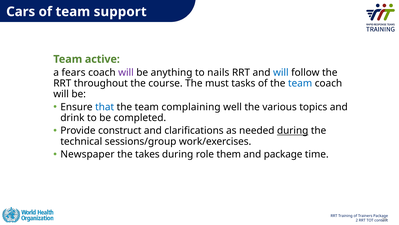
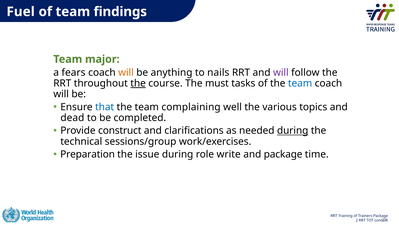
Cars: Cars -> Fuel (21, 12)
support: support -> findings (120, 12)
active: active -> major (102, 59)
will colour: purple -> orange (126, 72)
will colour: blue -> purple (281, 72)
the underline: none -> present (138, 83)
drink: drink -> dead (72, 118)
Newspaper: Newspaper -> Preparation (88, 154)
takes: takes -> issue (147, 154)
them: them -> write (229, 154)
